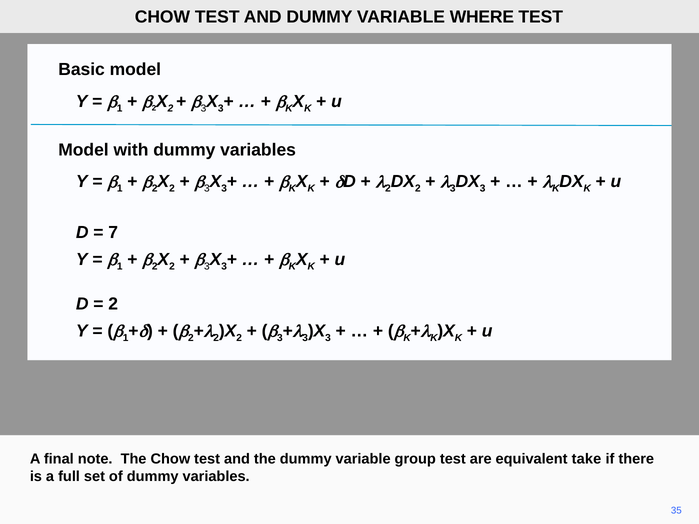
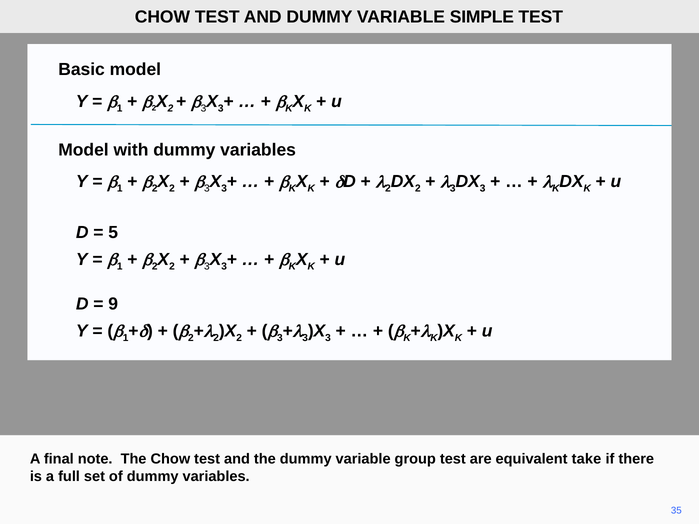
WHERE: WHERE -> SIMPLE (482, 17)
7: 7 -> 5 (113, 233)
2: 2 -> 9 (113, 304)
